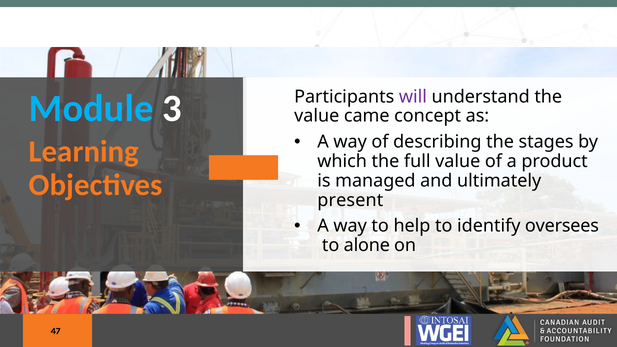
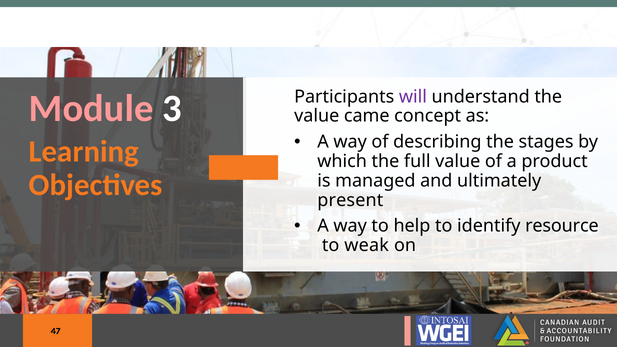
Module colour: light blue -> pink (91, 108)
oversees: oversees -> resource (562, 226)
alone: alone -> weak (367, 246)
